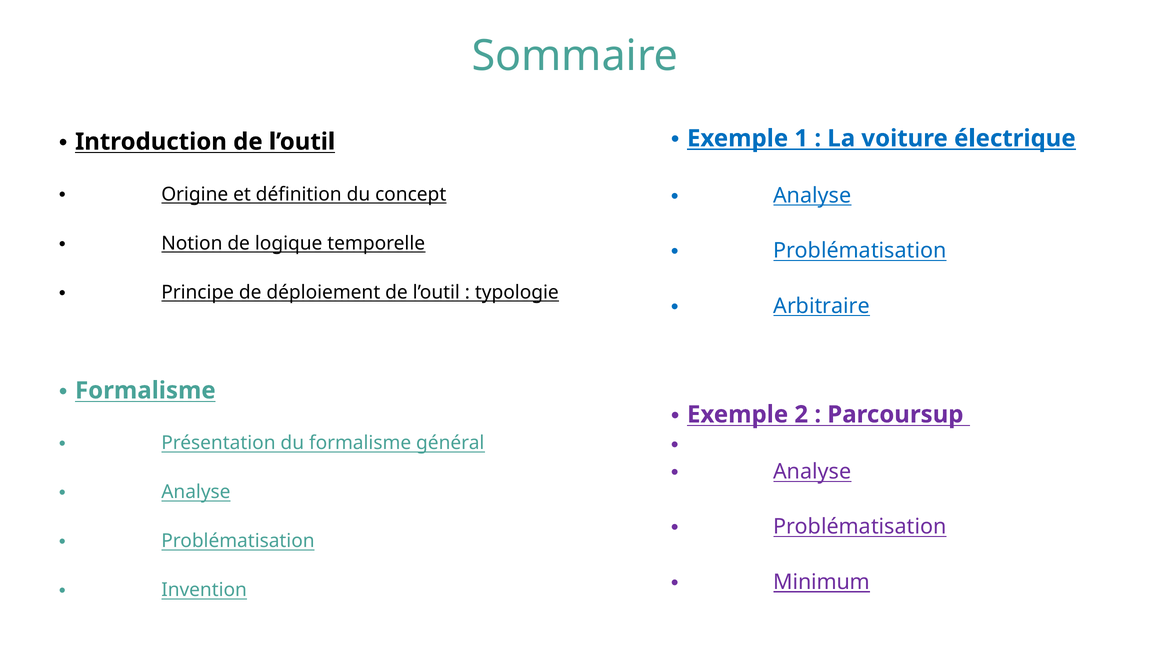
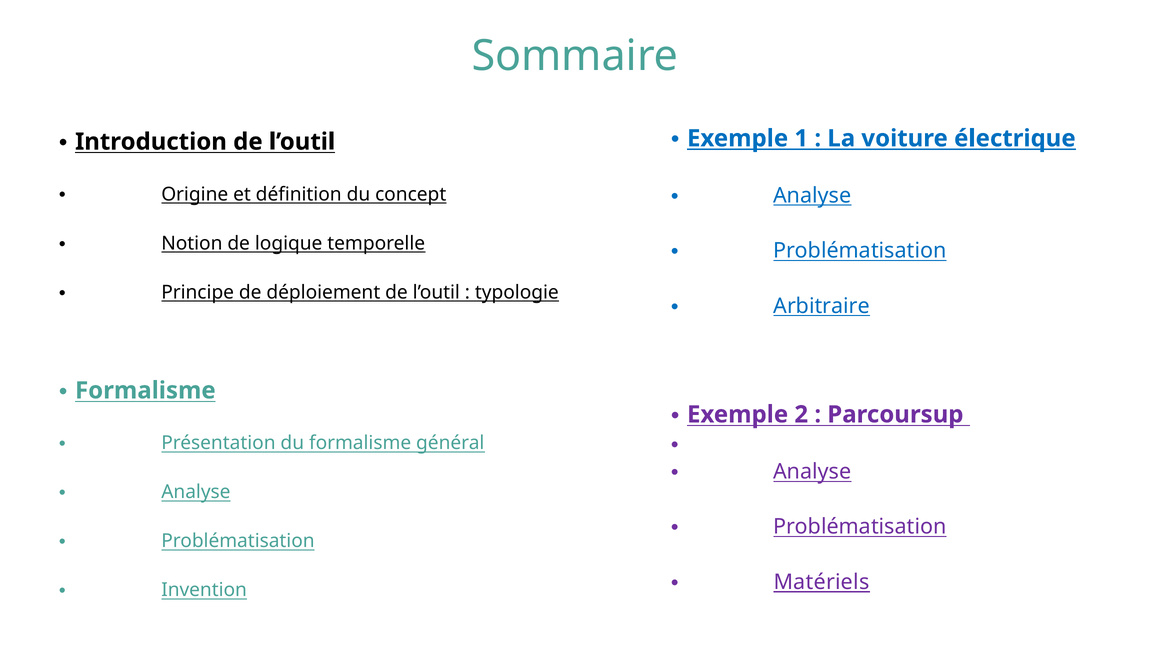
Minimum: Minimum -> Matériels (822, 582)
